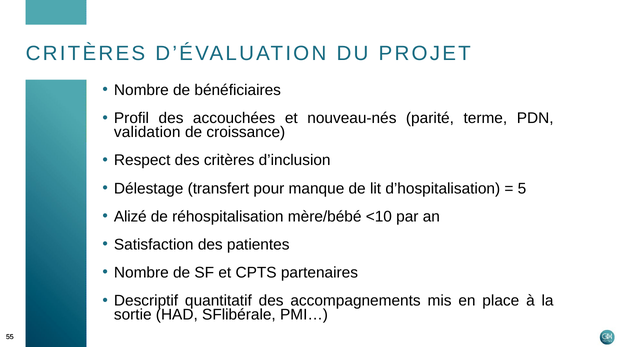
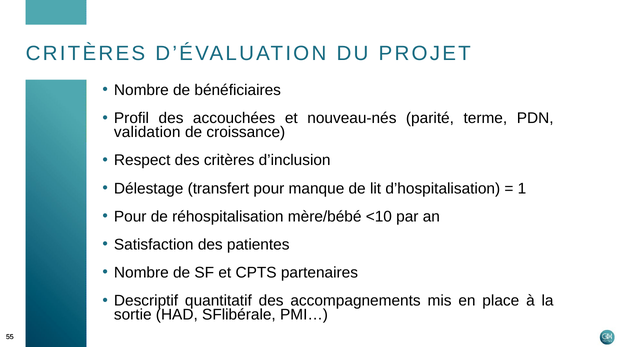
5: 5 -> 1 (522, 189)
Alizé: Alizé -> Pour (130, 217)
